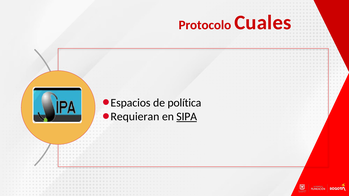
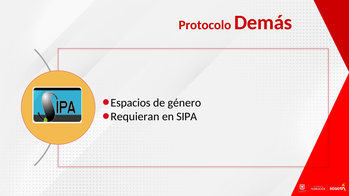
Cuales: Cuales -> Demás (263, 23)
política: política -> género (184, 103)
SIPA underline: present -> none (187, 117)
